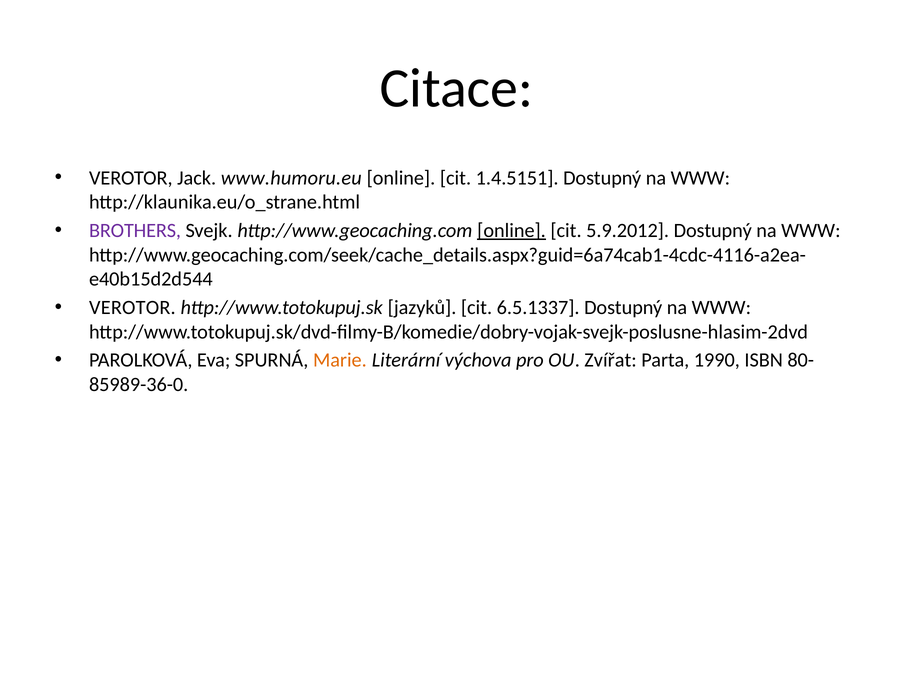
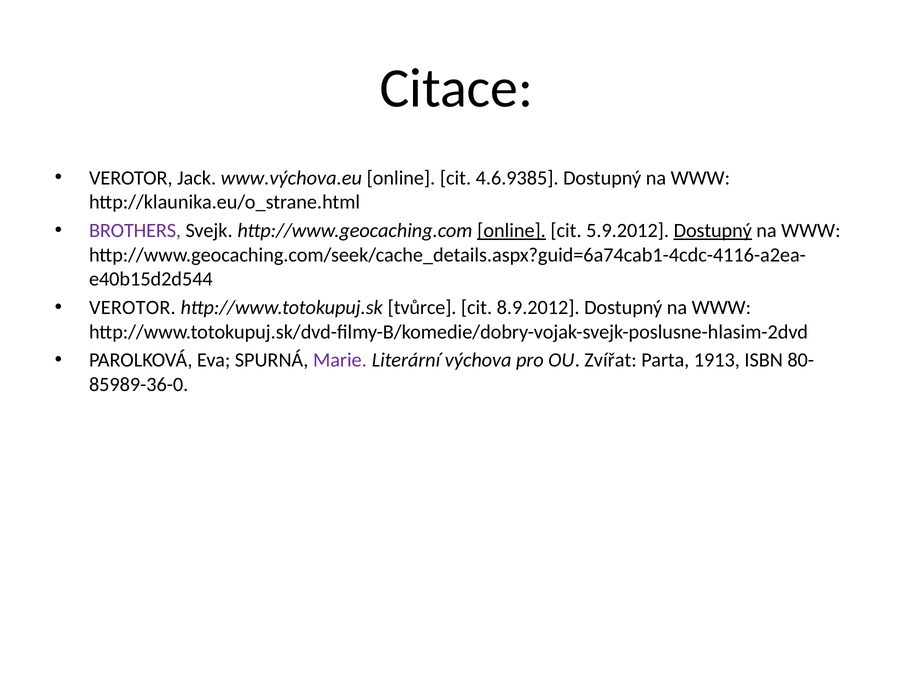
www.humoru.eu: www.humoru.eu -> www.výchova.eu (291, 178)
1.4.5151: 1.4.5151 -> 4.6.9385 (517, 178)
Dostupný underline: none -> present (713, 231)
jazyků: jazyků -> tvůrce (422, 308)
6.5.1337: 6.5.1337 -> 8.9.2012 (538, 308)
Marie colour: orange -> purple (340, 360)
1990: 1990 -> 1913 (717, 360)
